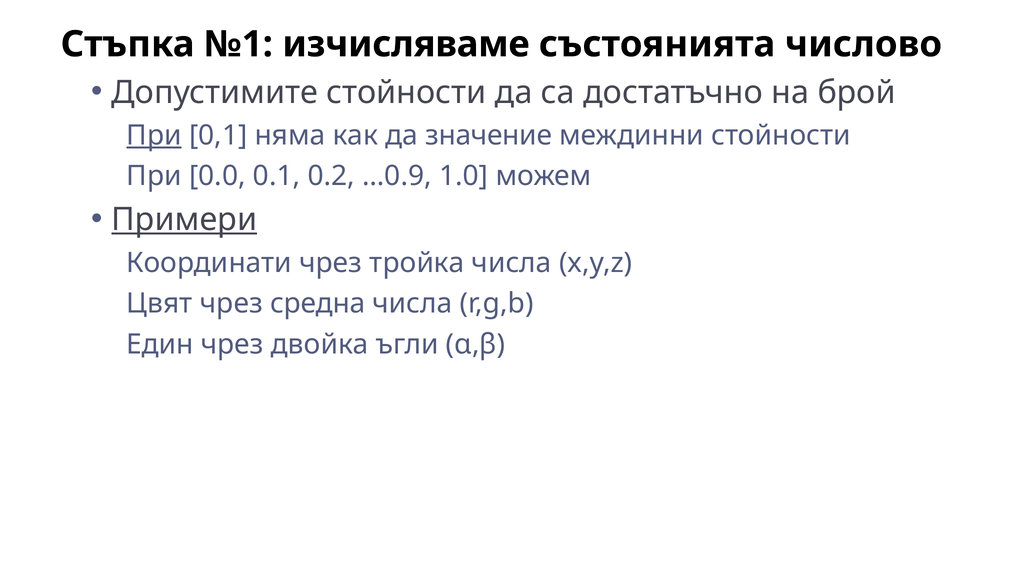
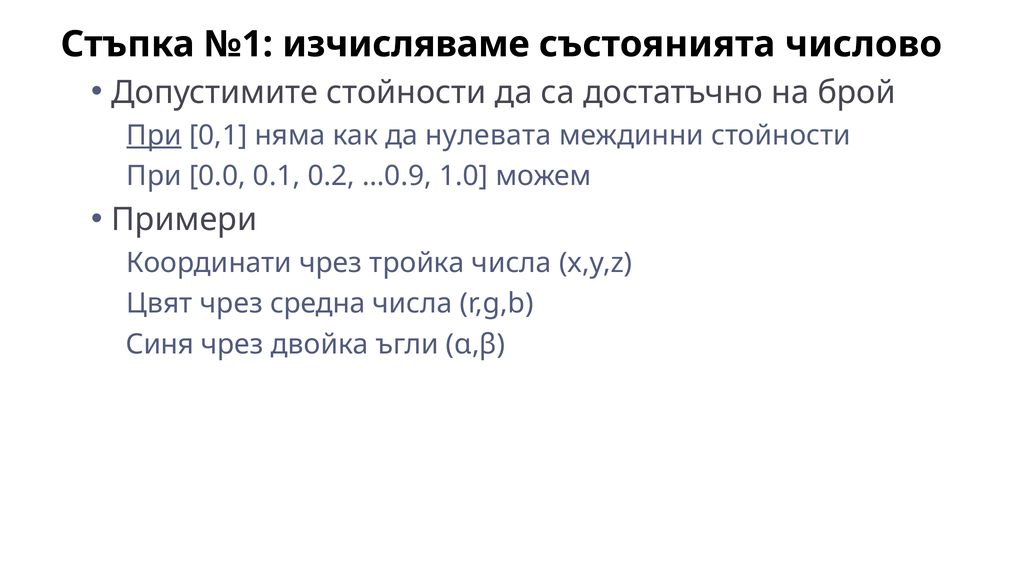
значение: значение -> нулевата (488, 135)
Примери underline: present -> none (184, 220)
Един: Един -> Синя (160, 344)
